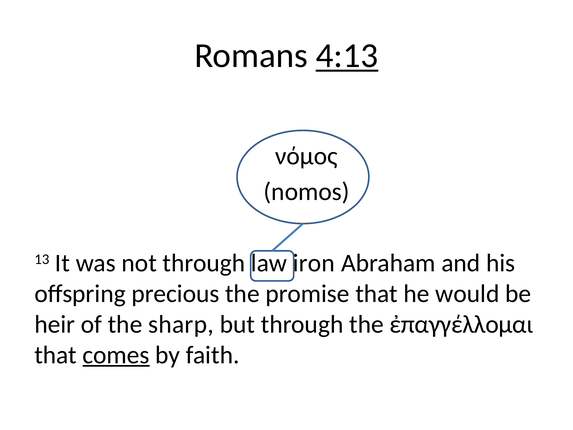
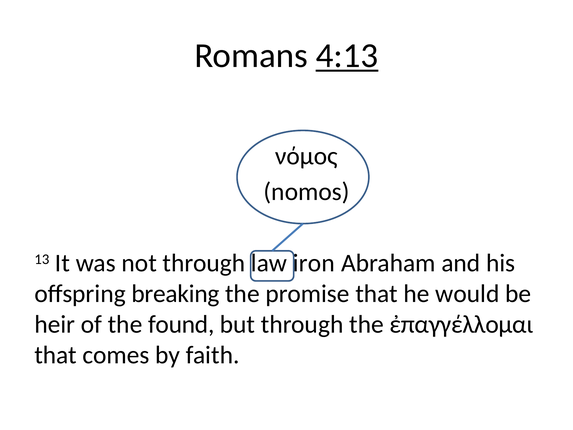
precious: precious -> breaking (176, 294)
sharp: sharp -> found (181, 324)
comes underline: present -> none (116, 355)
